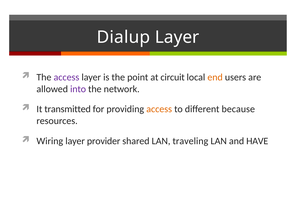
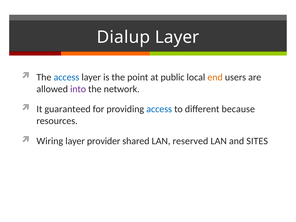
access colour: purple -> blue (66, 77)
circuit: circuit -> public (173, 77)
transmitted: transmitted -> guaranteed (68, 109)
access colour: orange -> blue (159, 109)
traveling: traveling -> reserved (190, 141)
HAVE: HAVE -> SITES (257, 141)
